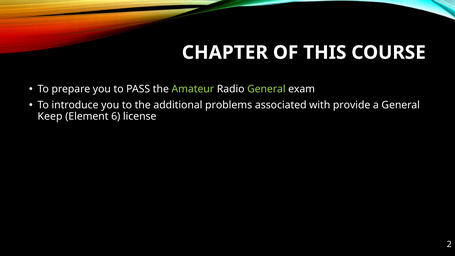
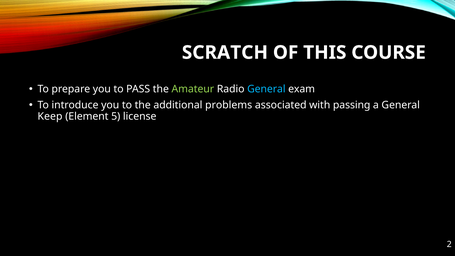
CHAPTER: CHAPTER -> SCRATCH (225, 53)
General colour: light green -> light blue (266, 89)
provide: provide -> passing (352, 105)
6: 6 -> 5 (116, 116)
